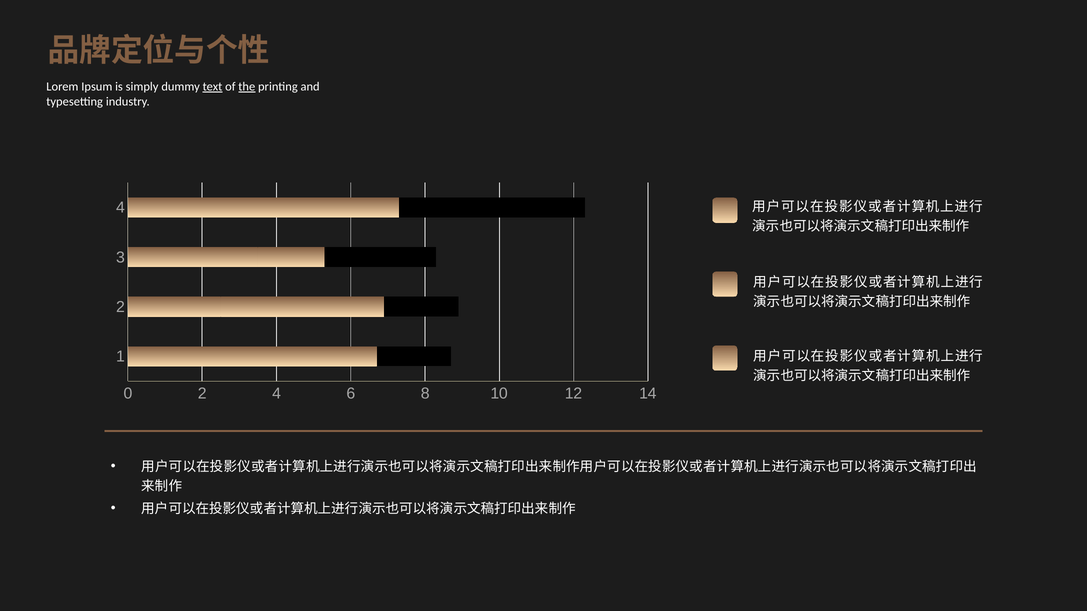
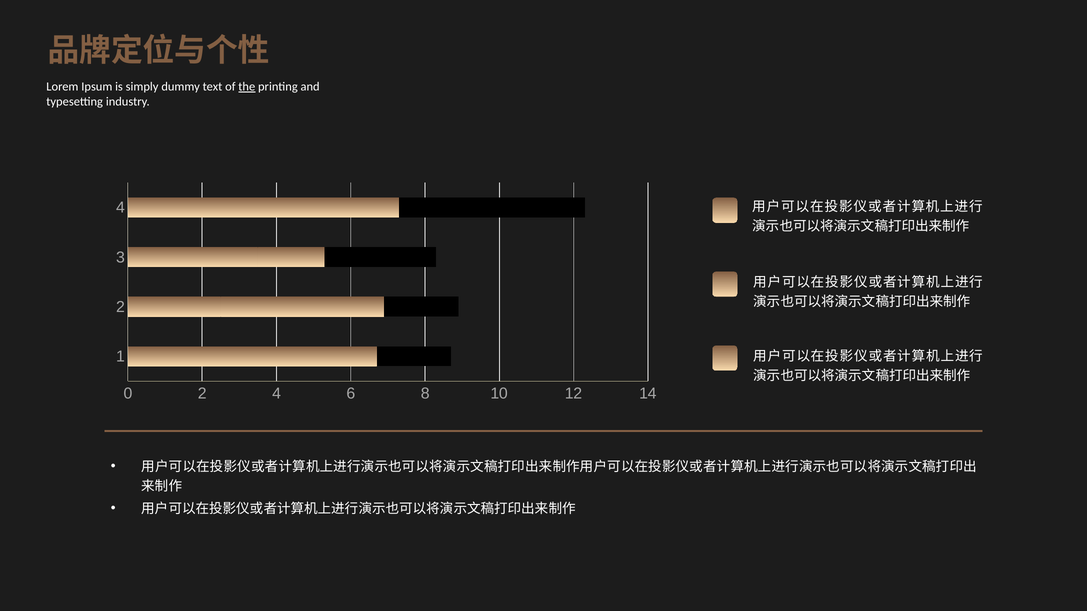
text underline: present -> none (212, 87)
